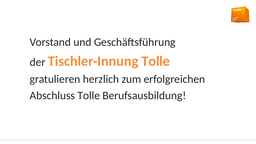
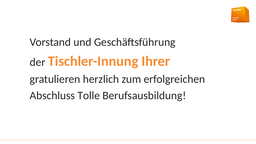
Tischler-Innung Tolle: Tolle -> Ihrer (156, 61)
